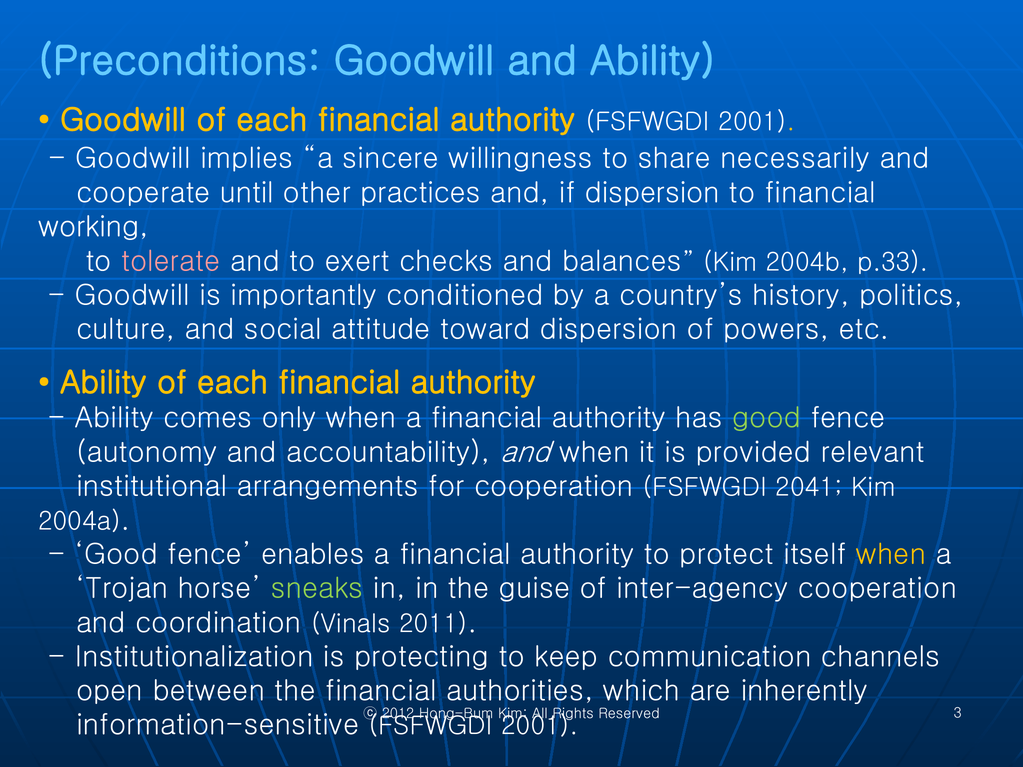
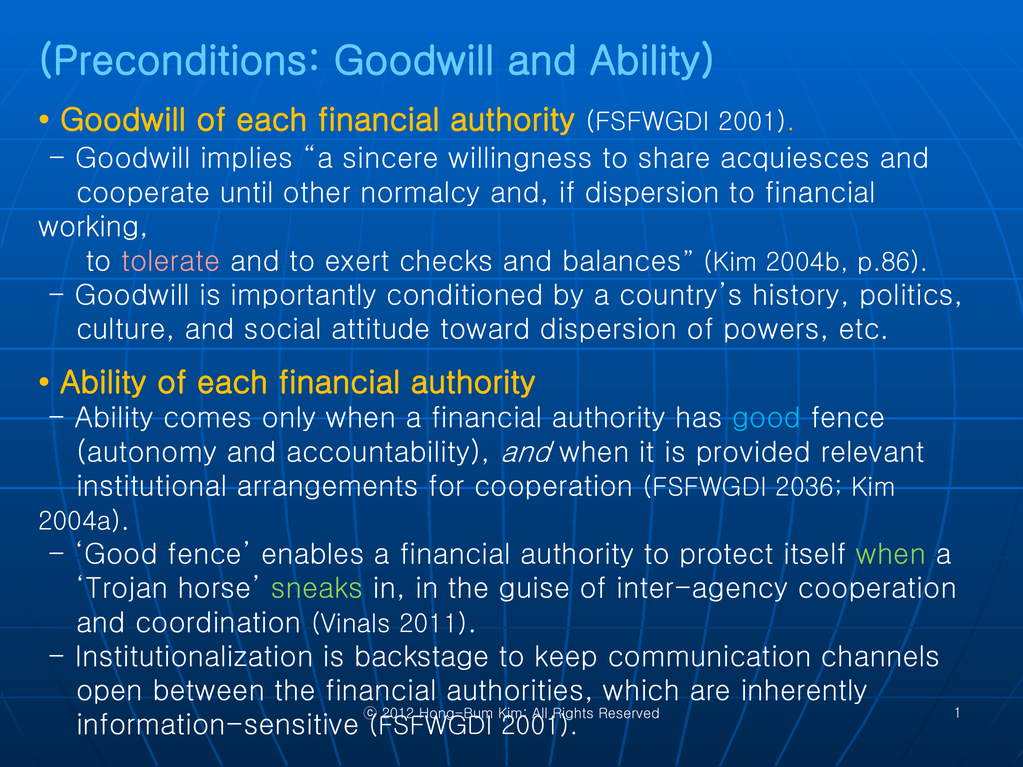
necessarily: necessarily -> acquiesces (795, 158)
practices: practices -> normalcy (421, 193)
p.33: p.33 -> p.86 (893, 262)
good colour: light green -> light blue (767, 418)
2041: 2041 -> 2036 (809, 487)
when colour: yellow -> light green (891, 555)
protecting: protecting -> backstage (422, 657)
3: 3 -> 1 (958, 713)
